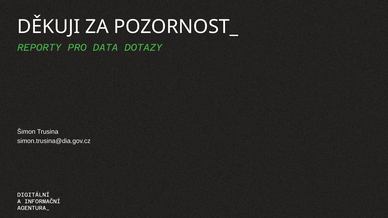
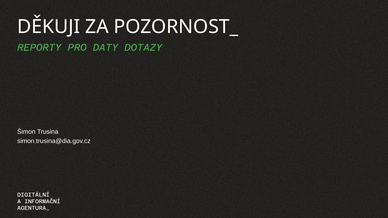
DATA: DATA -> DATY (105, 48)
